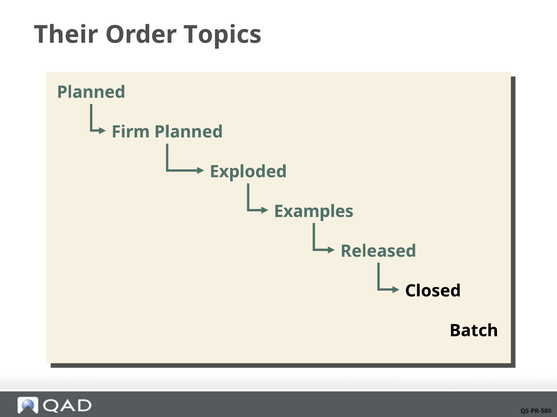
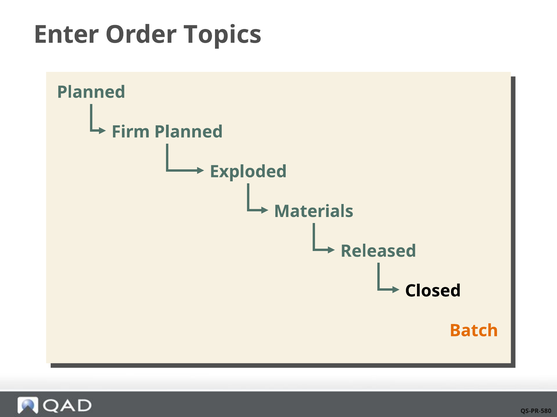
Their: Their -> Enter (66, 35)
Examples: Examples -> Materials (314, 212)
Batch colour: black -> orange (474, 331)
